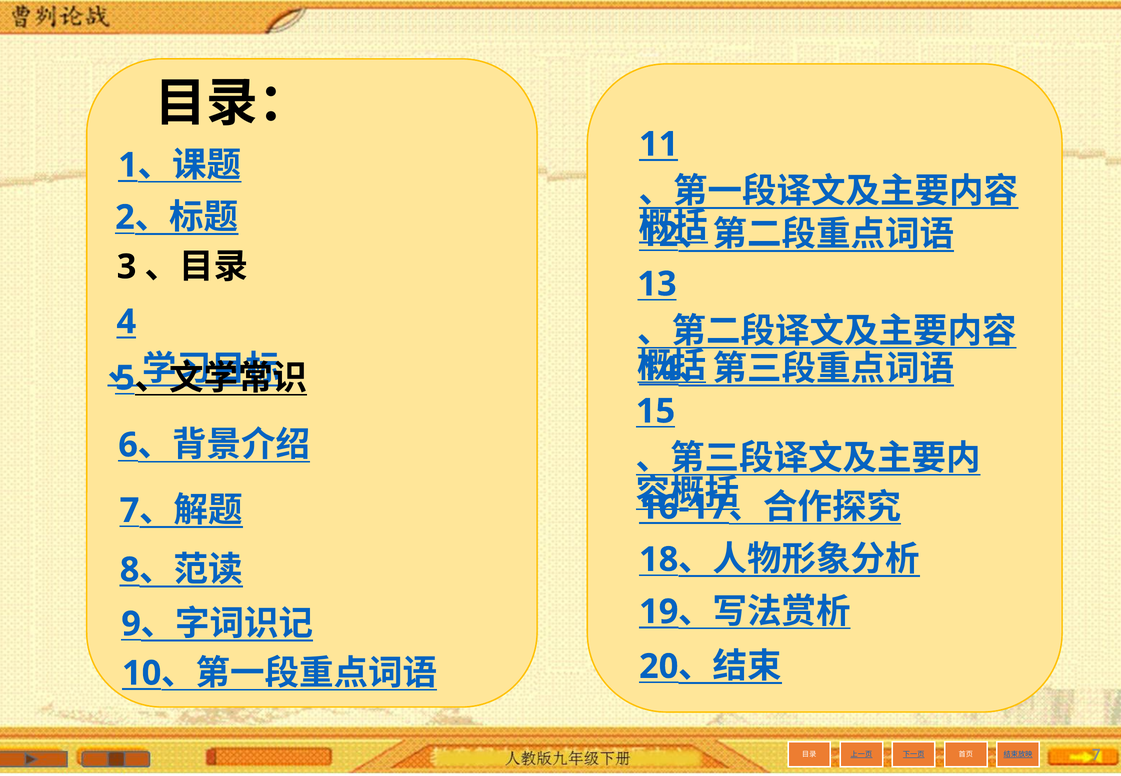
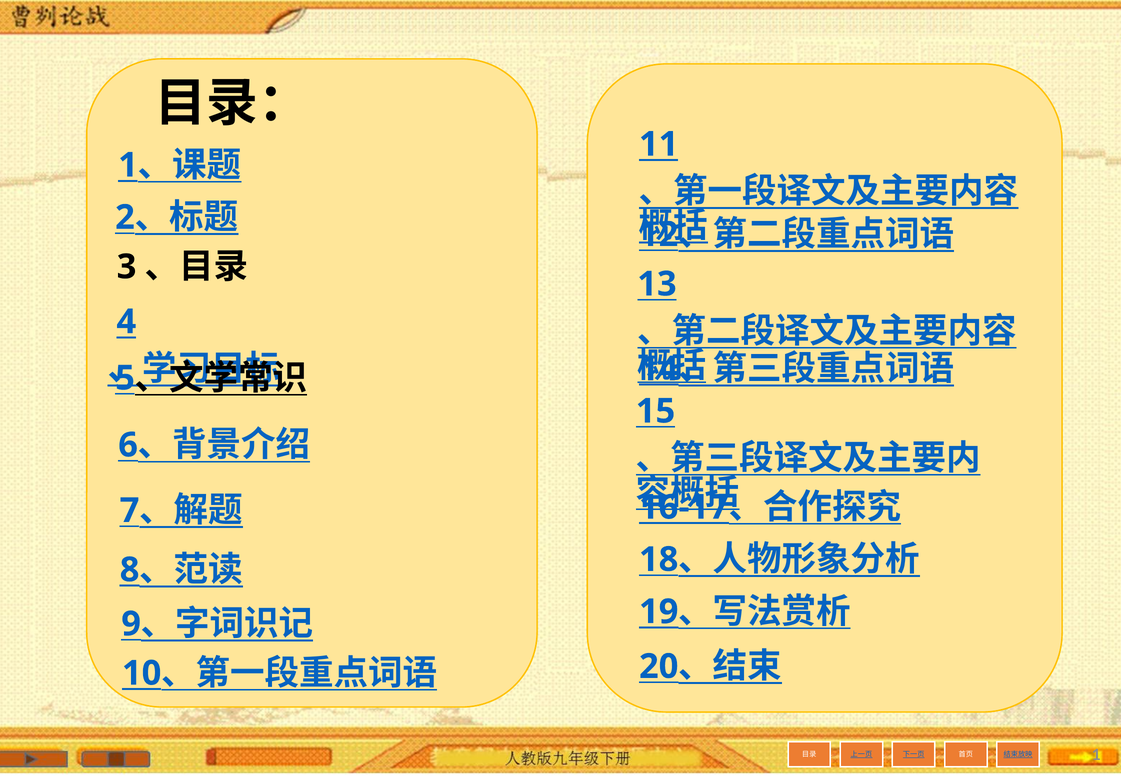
7: 7 -> 1 (1096, 755)
